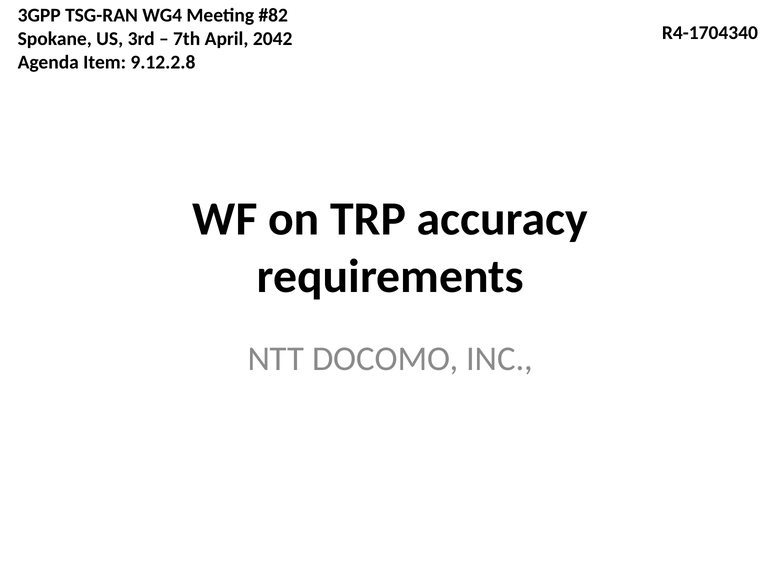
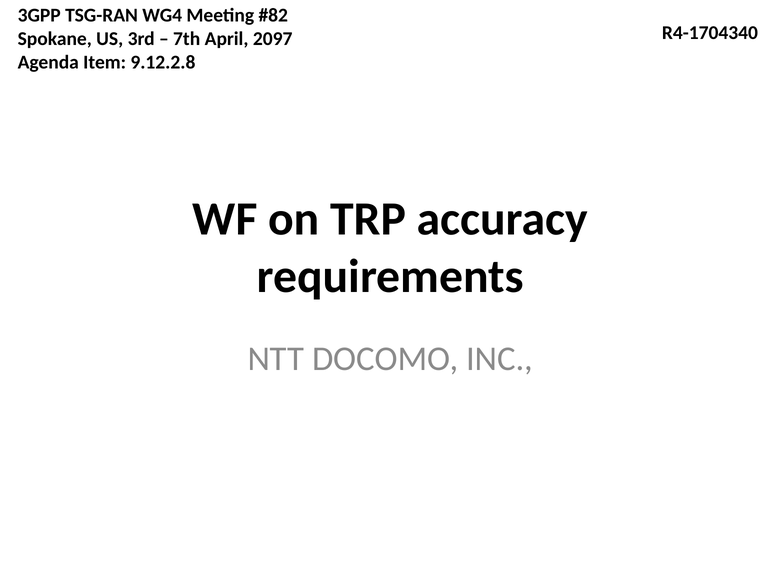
2042: 2042 -> 2097 (273, 39)
